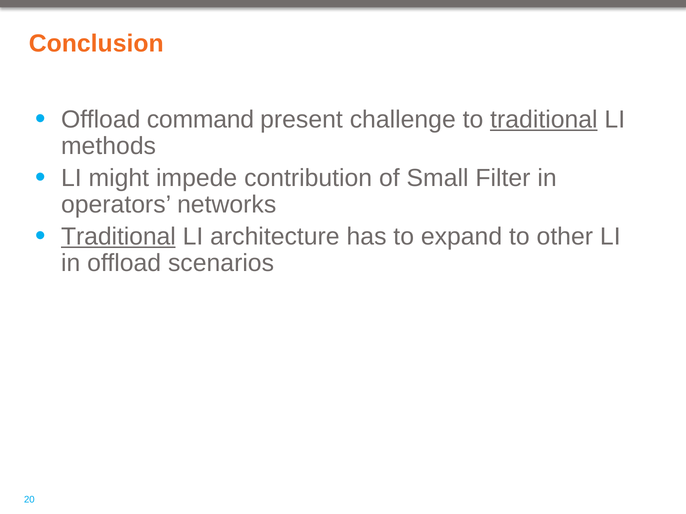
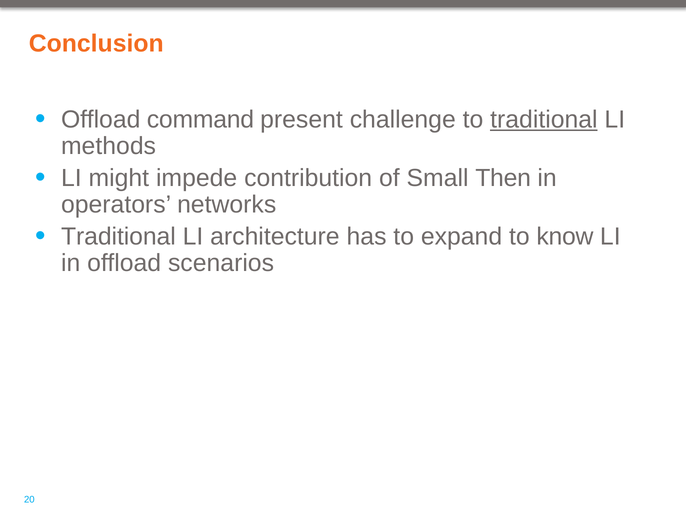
Filter: Filter -> Then (503, 178)
Traditional underline: present -> none (118, 237)
other: other -> know (565, 237)
